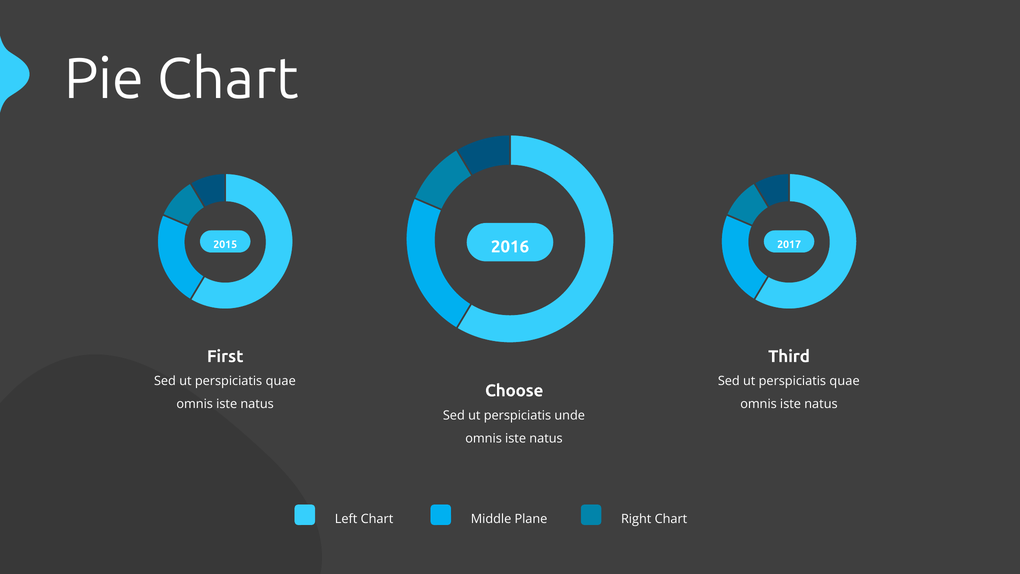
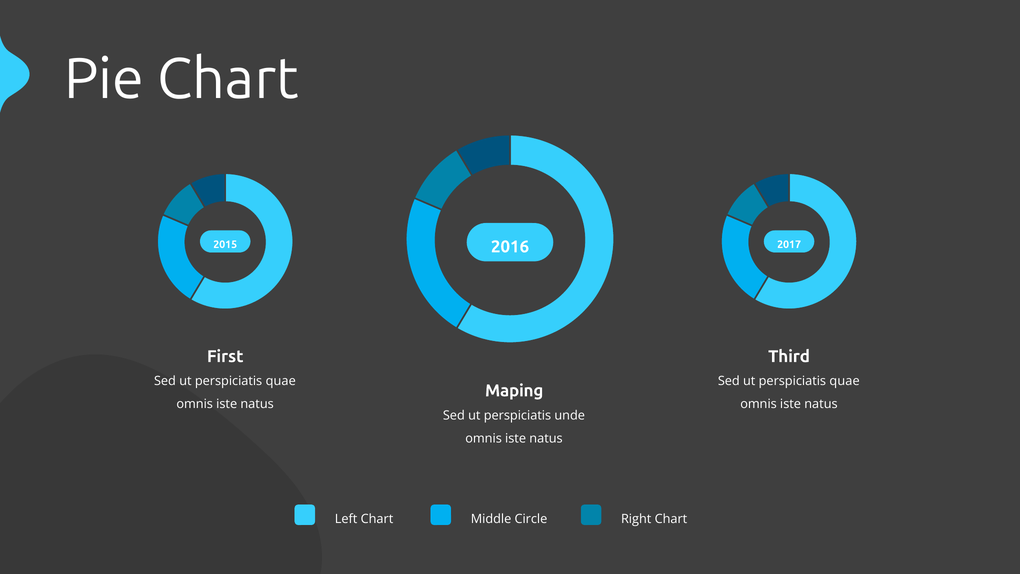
Choose: Choose -> Maping (514, 390)
Plane: Plane -> Circle (531, 519)
